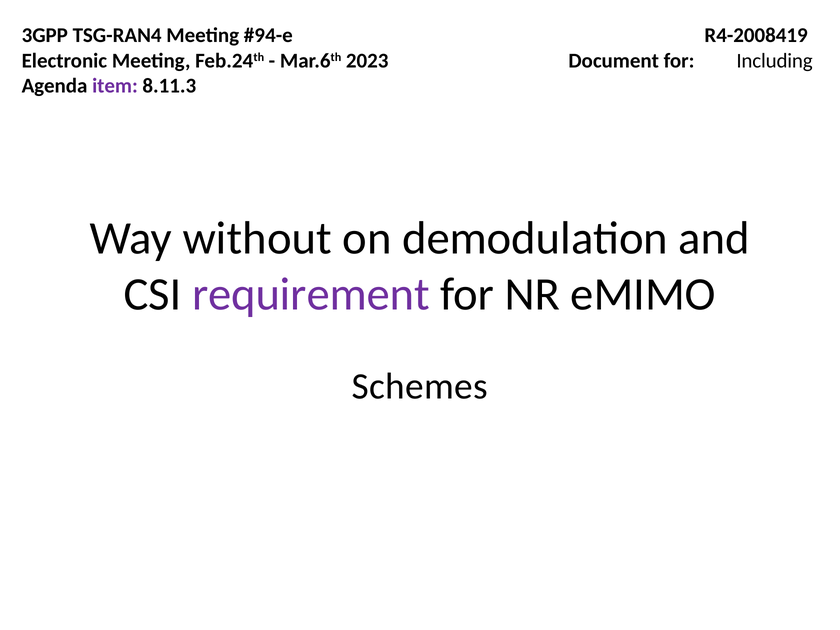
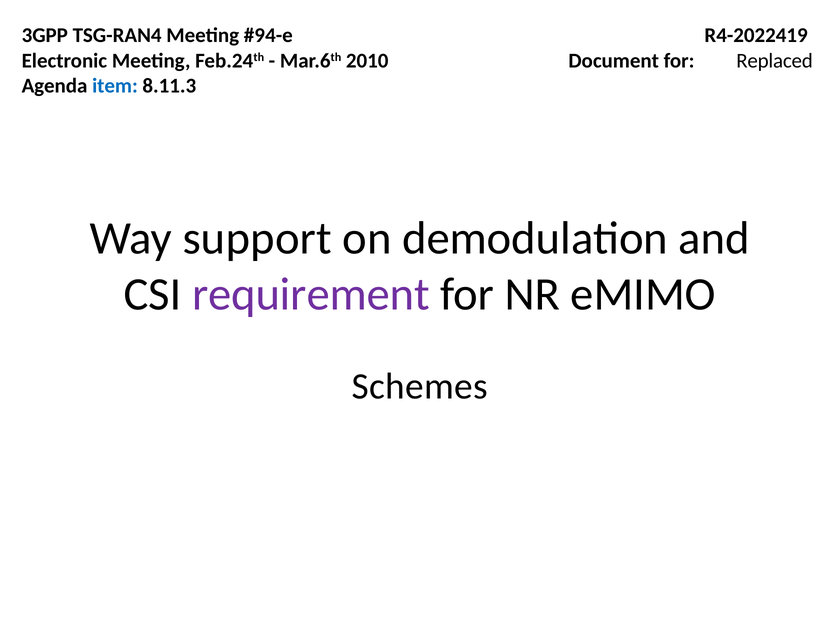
R4-2008419: R4-2008419 -> R4-2022419 (756, 36)
2023: 2023 -> 2010 (367, 61)
Including: Including -> Replaced (775, 61)
item colour: purple -> blue (115, 86)
without: without -> support (257, 238)
